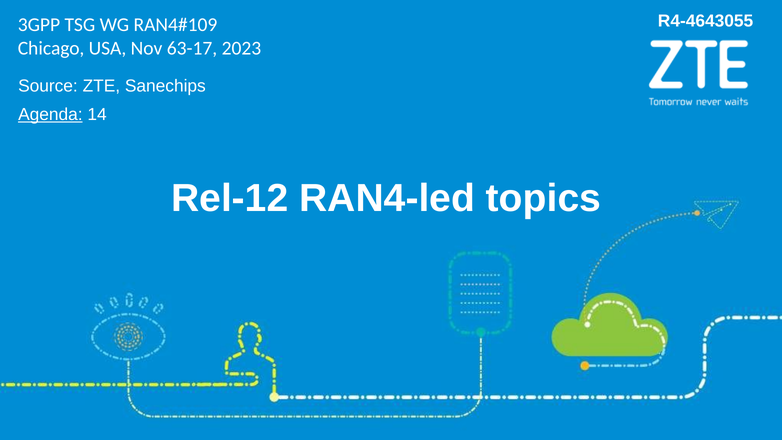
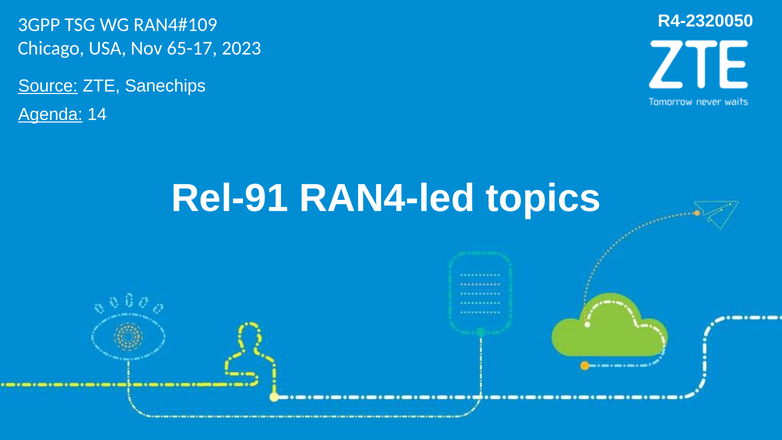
R4-4643055: R4-4643055 -> R4-2320050 (706, 21)
63-17: 63-17 -> 65-17 (192, 48)
Source underline: none -> present (48, 86)
Rel-12: Rel-12 -> Rel-91 (230, 198)
